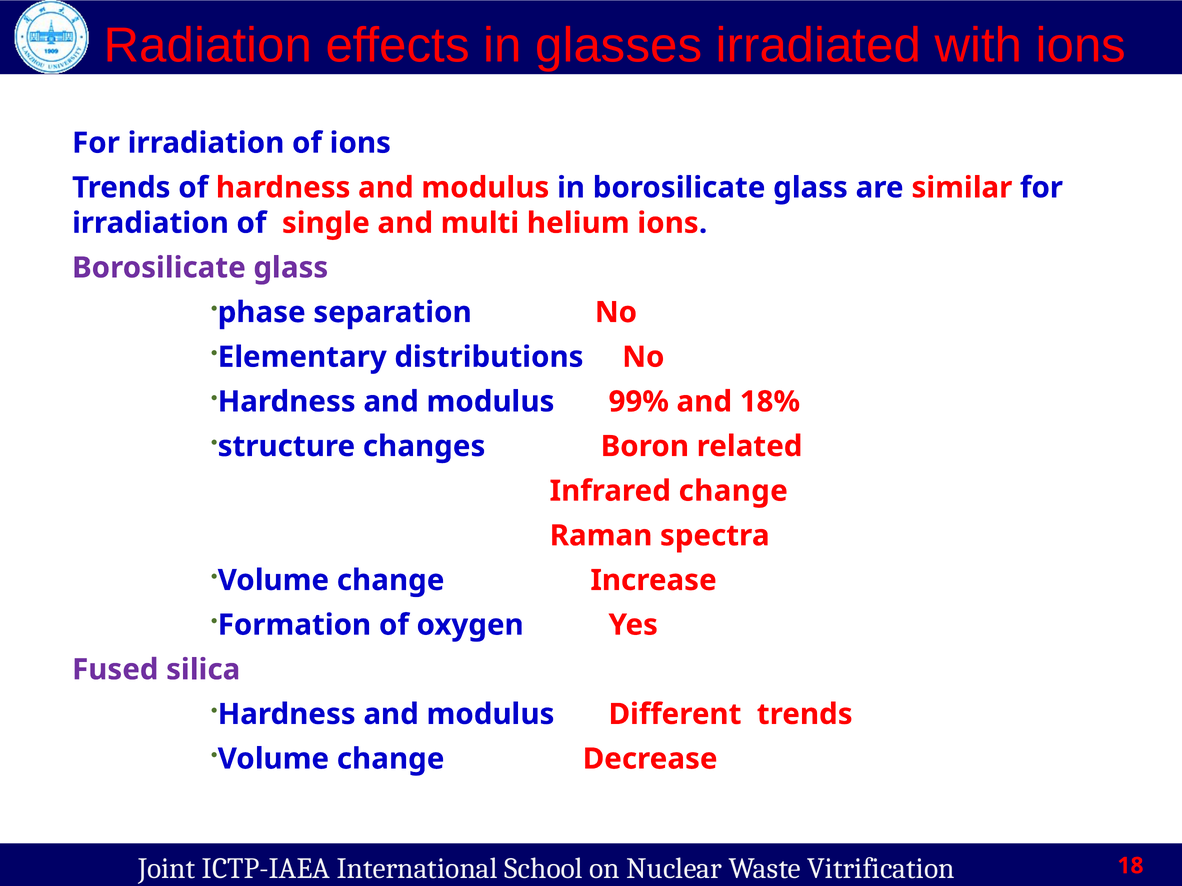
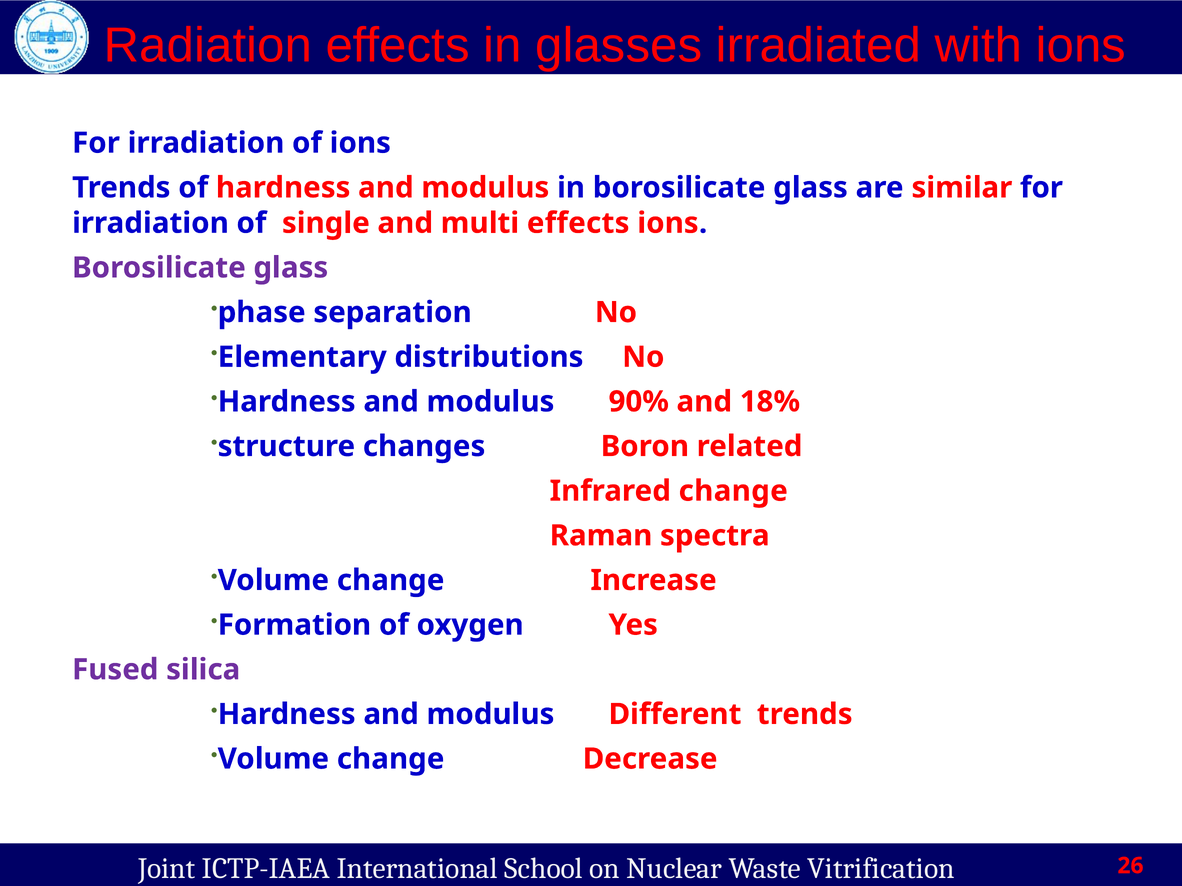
multi helium: helium -> effects (578, 223)
99%: 99% -> 90% (639, 402)
18: 18 -> 26 (1130, 866)
